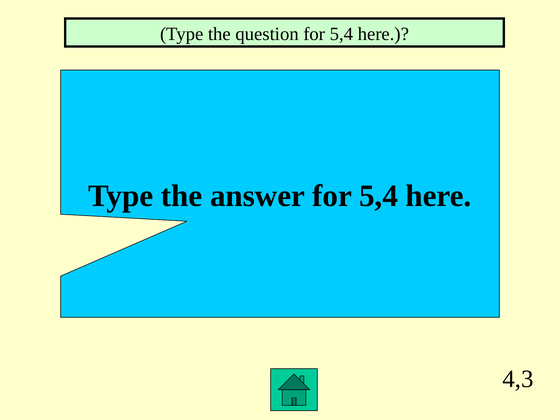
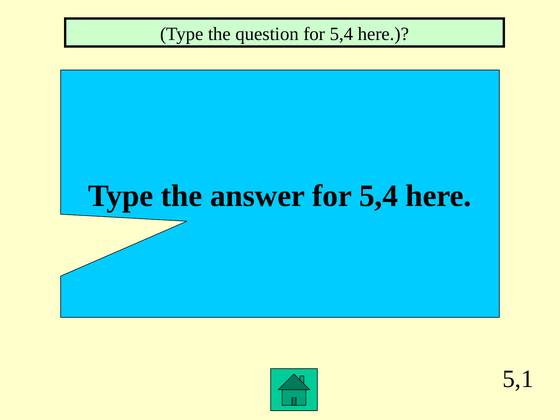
4,3: 4,3 -> 5,1 (518, 379)
